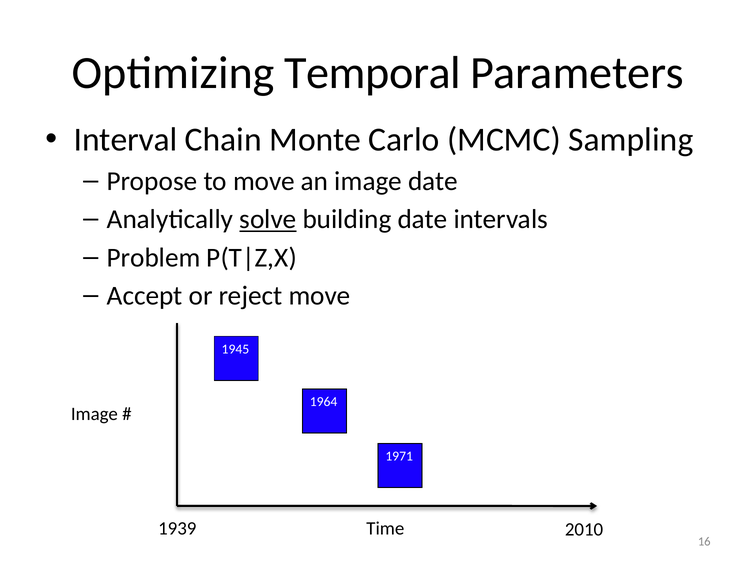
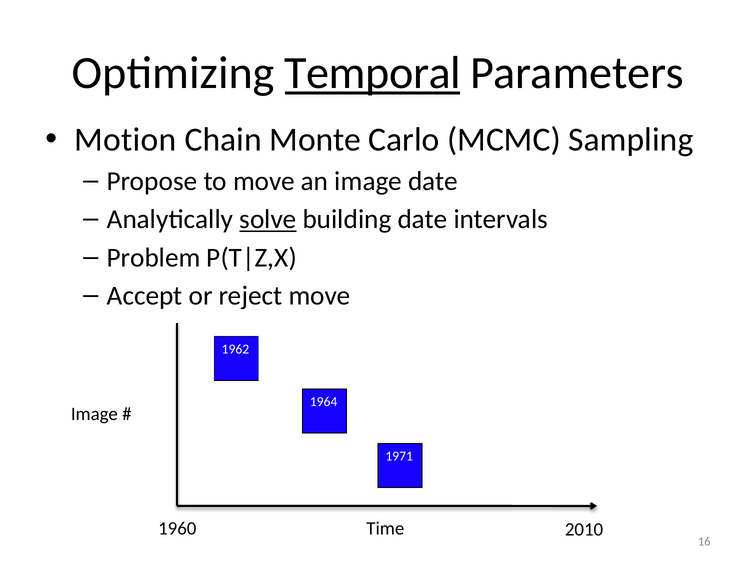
Temporal underline: none -> present (373, 73)
Interval: Interval -> Motion (125, 140)
1945: 1945 -> 1962 (235, 349)
1939: 1939 -> 1960 (177, 528)
